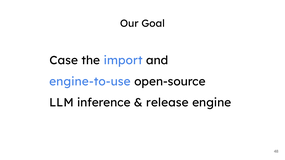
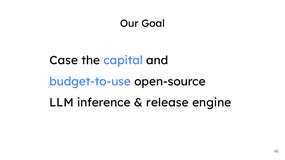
import: import -> capital (123, 61)
engine-to-use: engine-to-use -> budget-to-use (90, 82)
